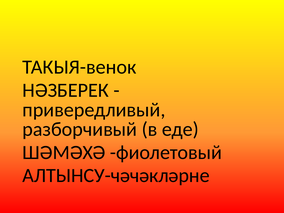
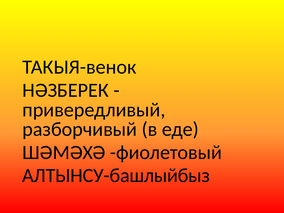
АЛТЫНСУ-чәчәкләрне: АЛТЫНСУ-чәчәкләрне -> АЛТЫНСУ-башлыйбыз (116, 176)
